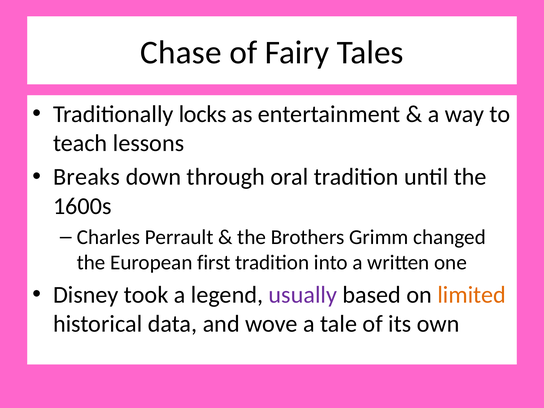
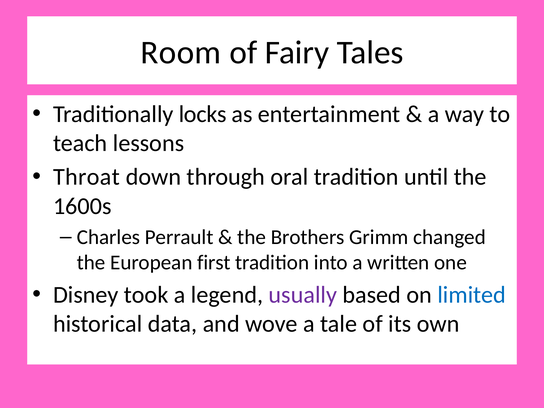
Chase: Chase -> Room (181, 53)
Breaks: Breaks -> Throat (87, 177)
limited colour: orange -> blue (472, 295)
